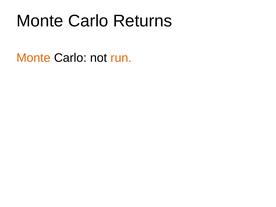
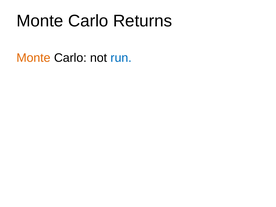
run colour: orange -> blue (121, 58)
